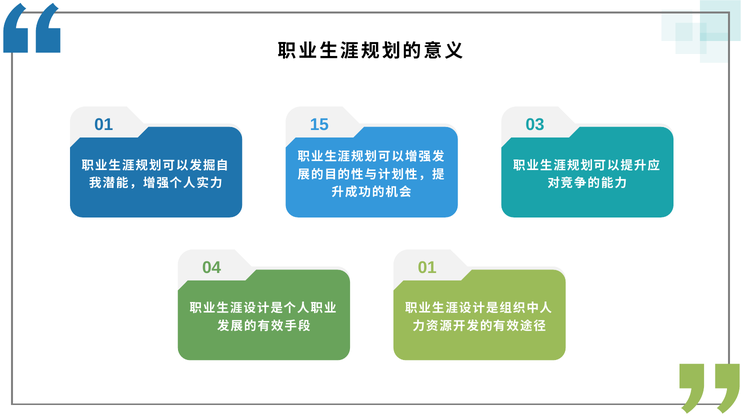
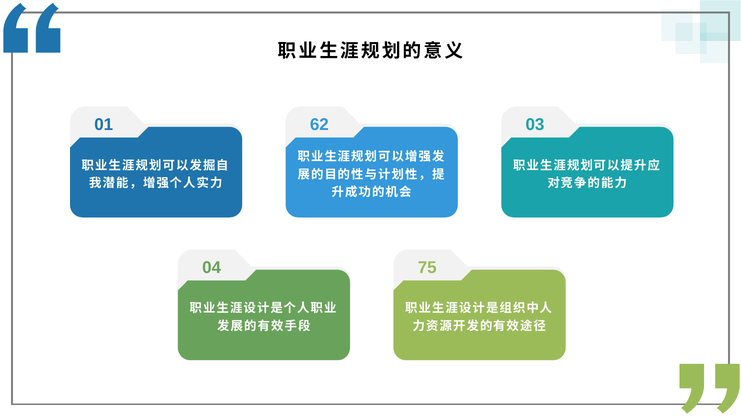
15: 15 -> 62 (319, 125)
04 01: 01 -> 75 (427, 267)
